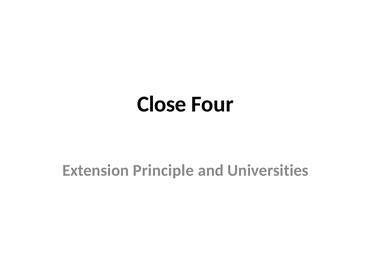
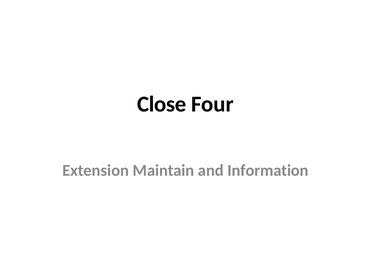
Principle: Principle -> Maintain (163, 171)
Universities: Universities -> Information (268, 171)
